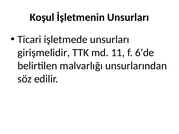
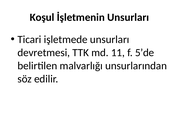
girişmelidir: girişmelidir -> devretmesi (44, 53)
6’de: 6’de -> 5’de (145, 53)
